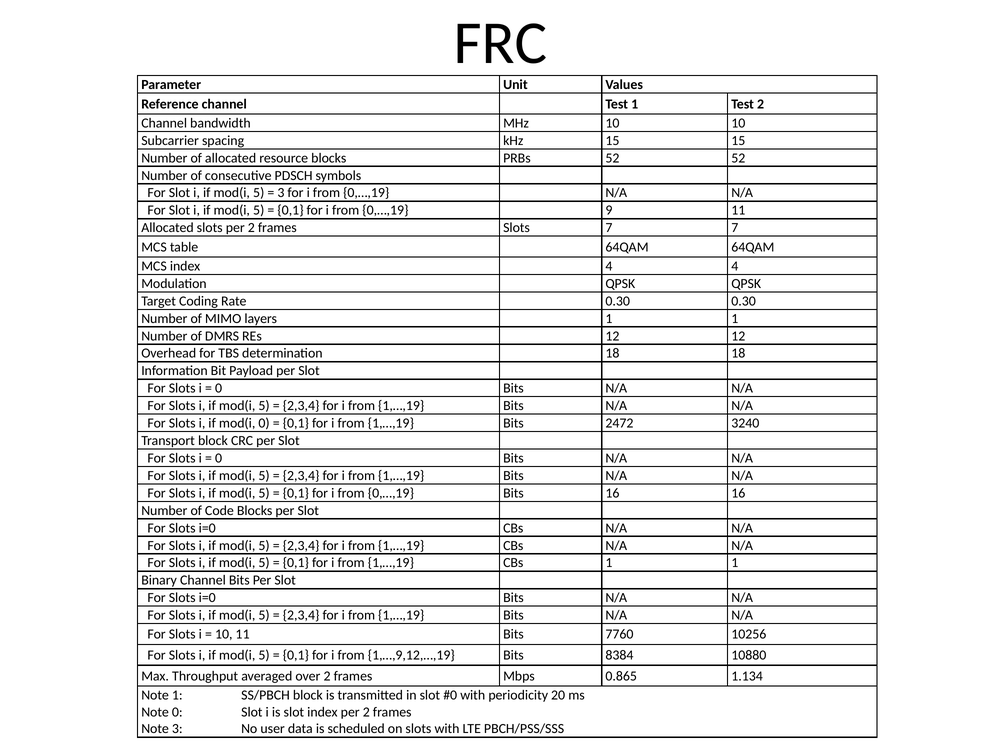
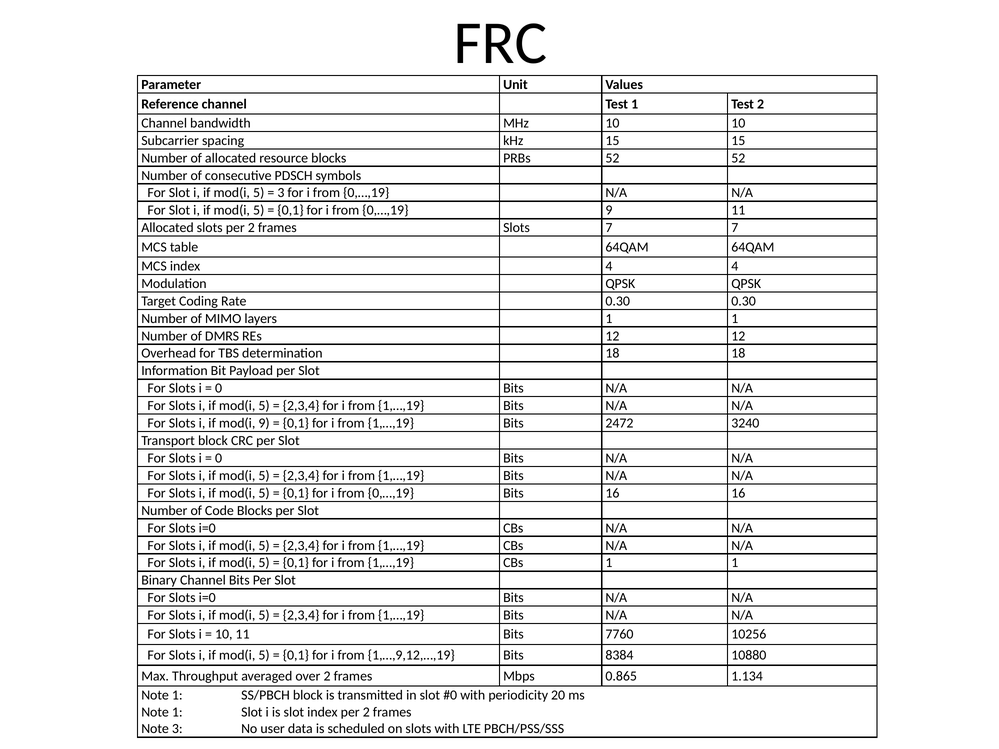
mod(i 0: 0 -> 9 (264, 423)
0: 0 -> 1 (177, 712)
